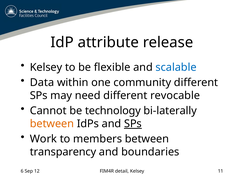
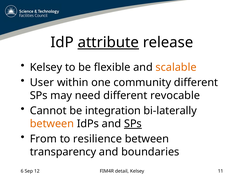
attribute underline: none -> present (108, 42)
scalable colour: blue -> orange (176, 67)
Data: Data -> User (42, 83)
technology: technology -> integration (113, 111)
Work: Work -> From (43, 139)
members: members -> resilience (98, 139)
